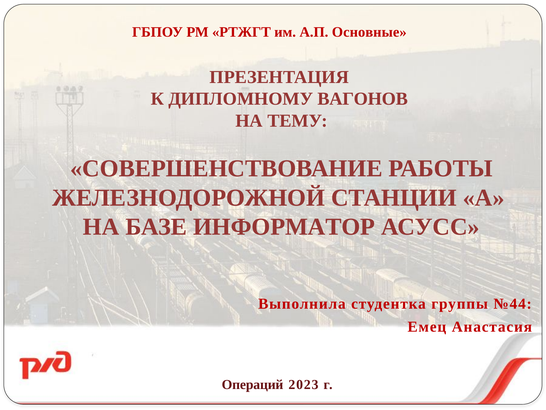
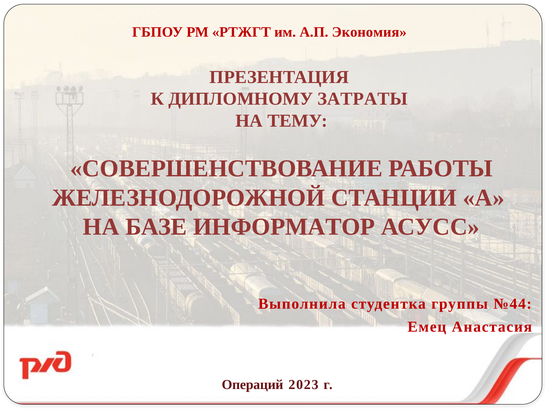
Основные: Основные -> Экономия (369, 32)
ВАГОНОВ: ВАГОНОВ -> ЗАТРАТЫ (363, 99)
